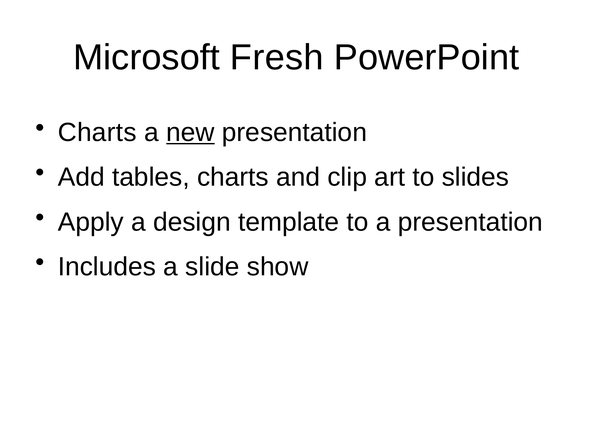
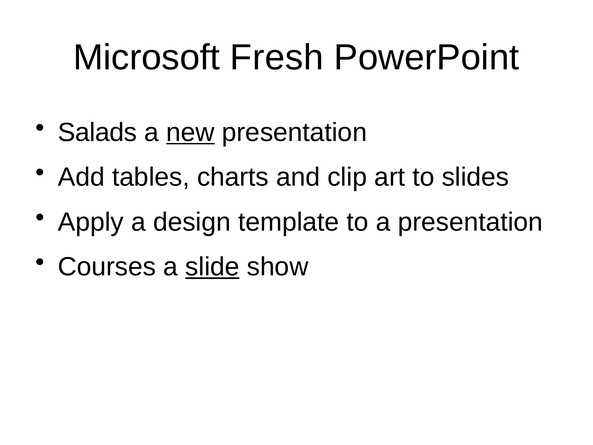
Charts: Charts -> Salads (97, 132)
Includes: Includes -> Courses (107, 267)
slide underline: none -> present (212, 267)
